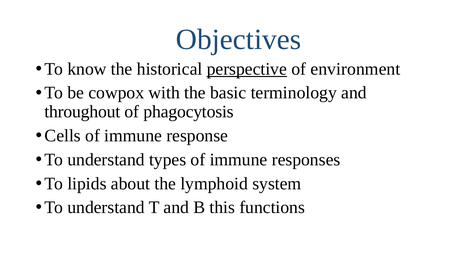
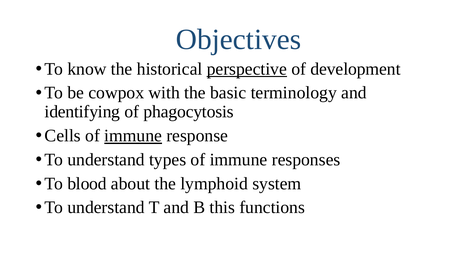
environment: environment -> development (356, 69)
throughout: throughout -> identifying (82, 112)
immune underline: none -> present (133, 136)
lipids: lipids -> blood (87, 184)
